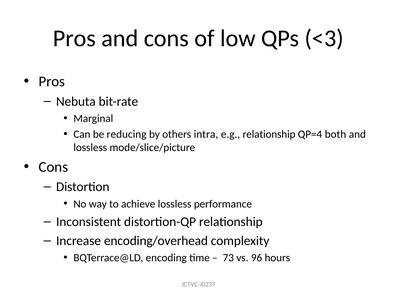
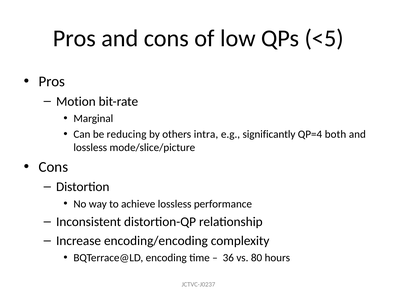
<3: <3 -> <5 (324, 38)
Nebuta: Nebuta -> Motion (76, 101)
e.g relationship: relationship -> significantly (269, 134)
encoding/overhead: encoding/overhead -> encoding/encoding (156, 241)
73: 73 -> 36 (228, 258)
96: 96 -> 80 (257, 258)
